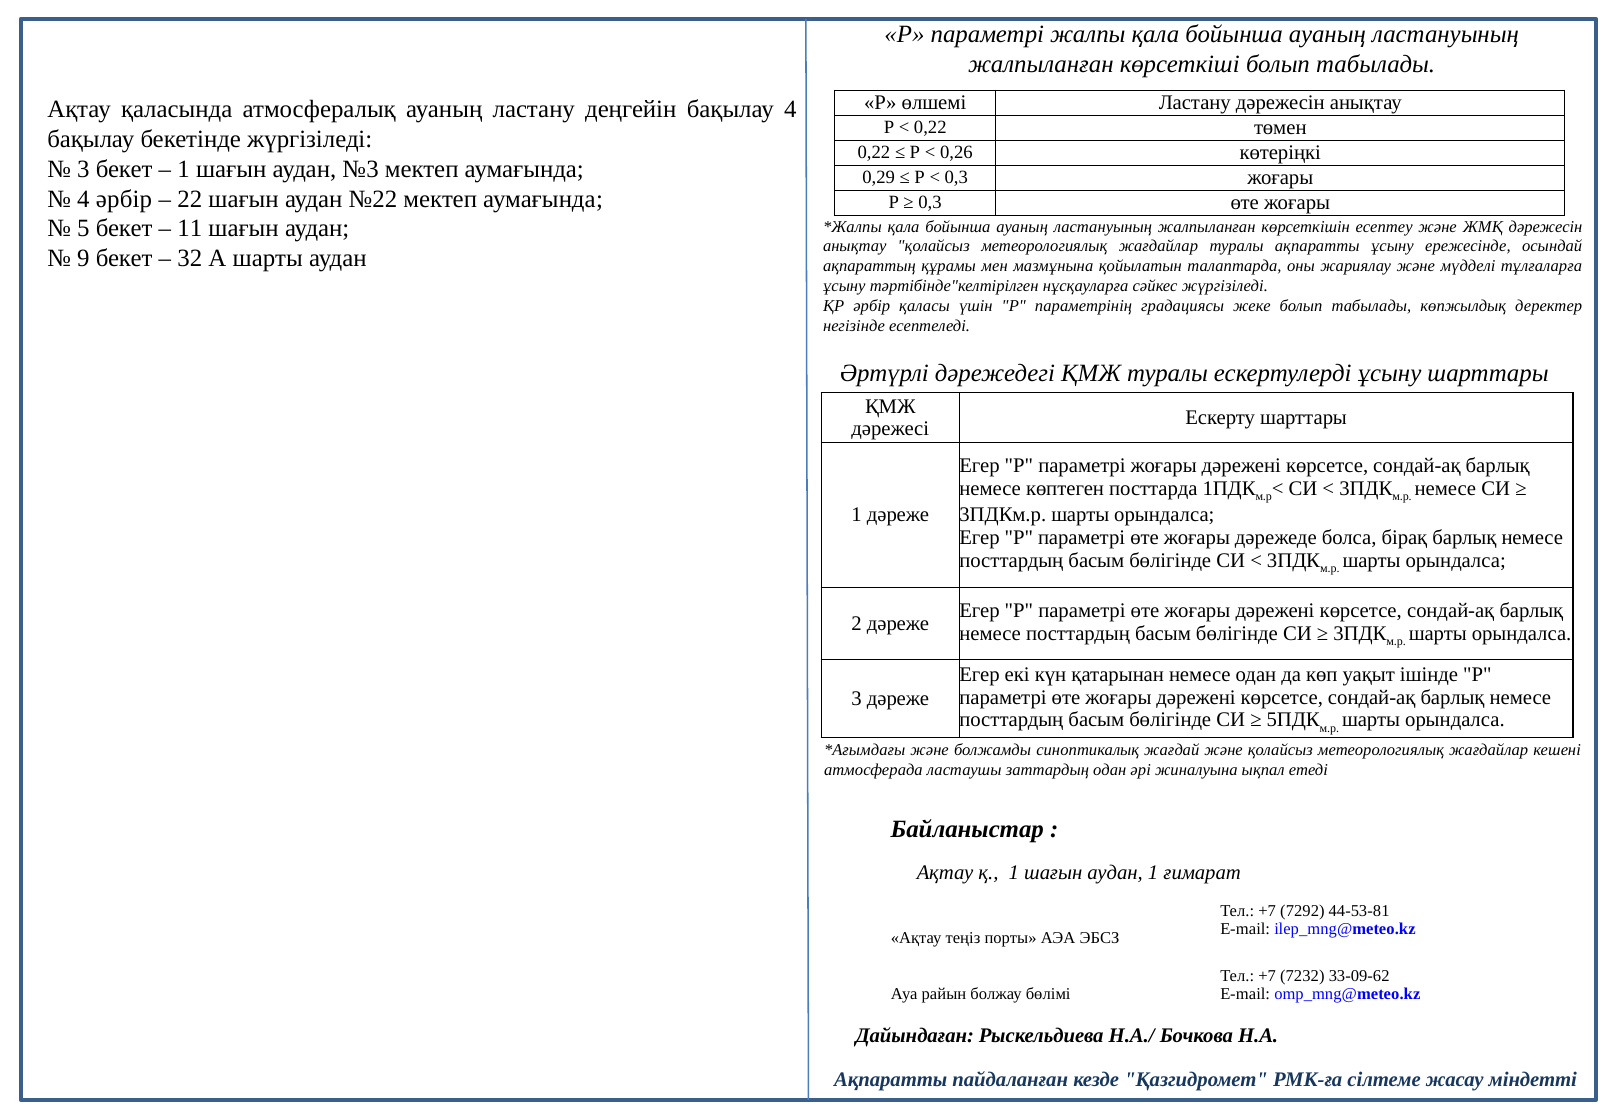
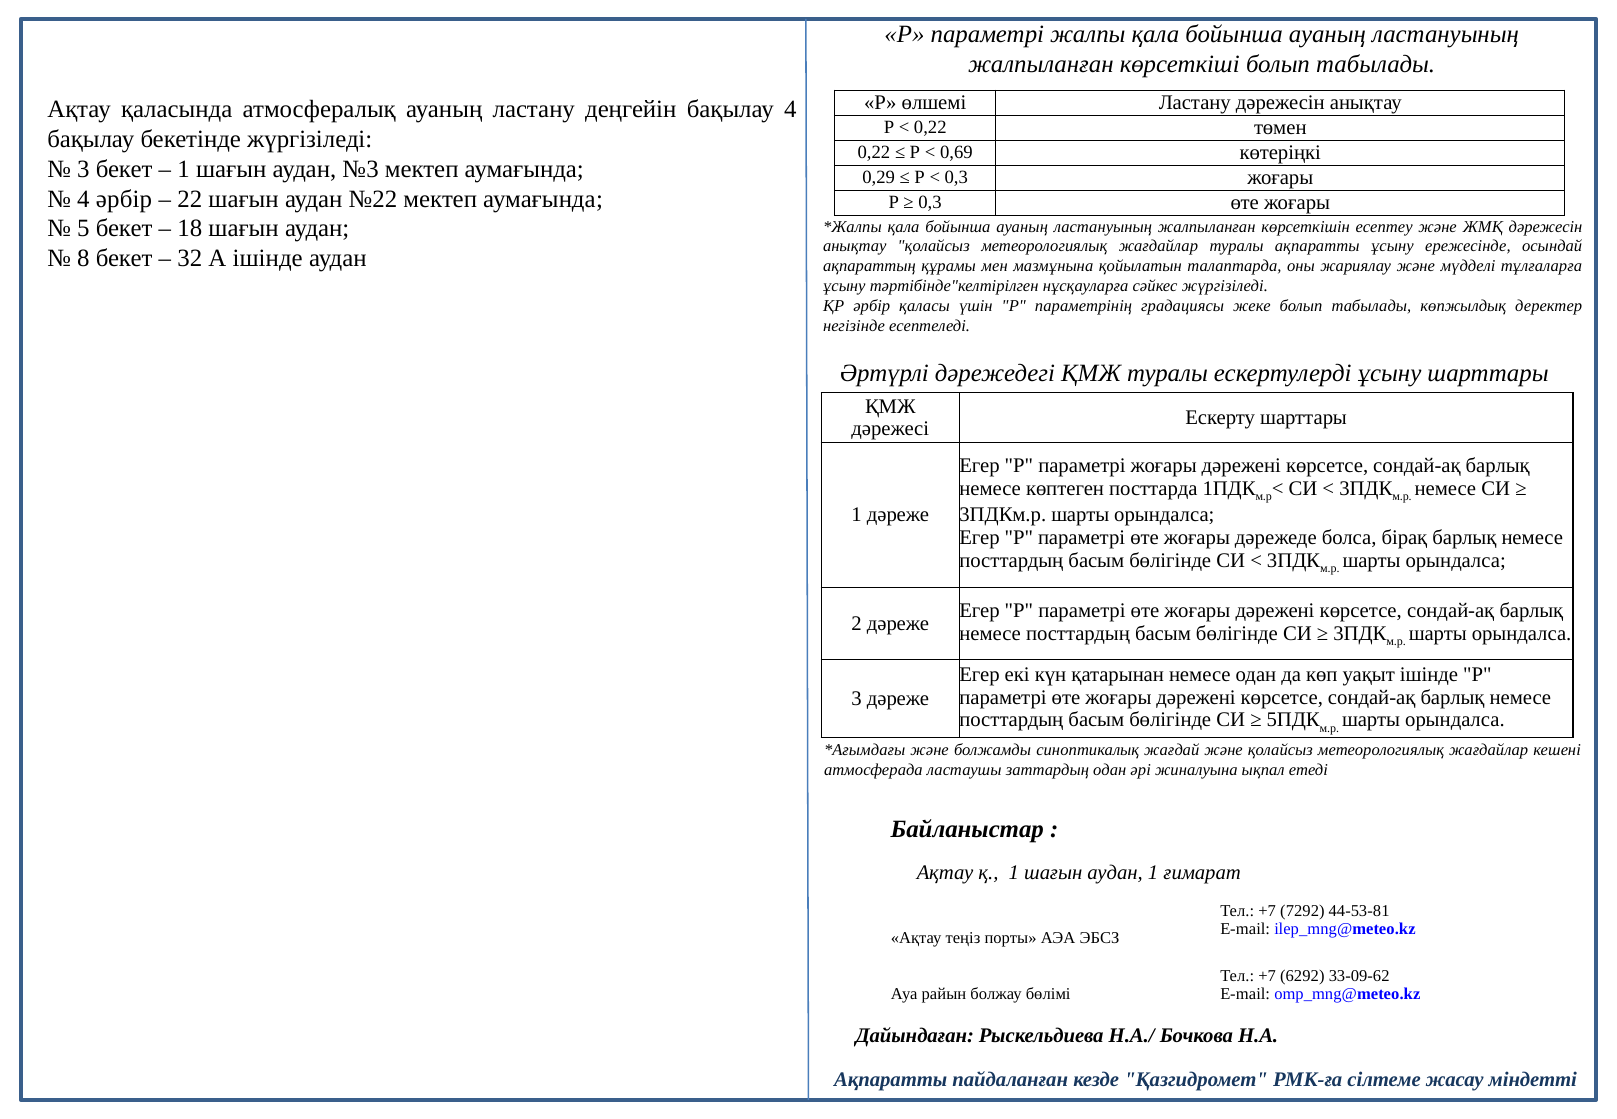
0,26: 0,26 -> 0,69 (956, 153)
11: 11 -> 18 (190, 229)
9: 9 -> 8 (83, 259)
А шарты: шарты -> ішінде (268, 259)
7232: 7232 -> 6292 (1302, 977)
